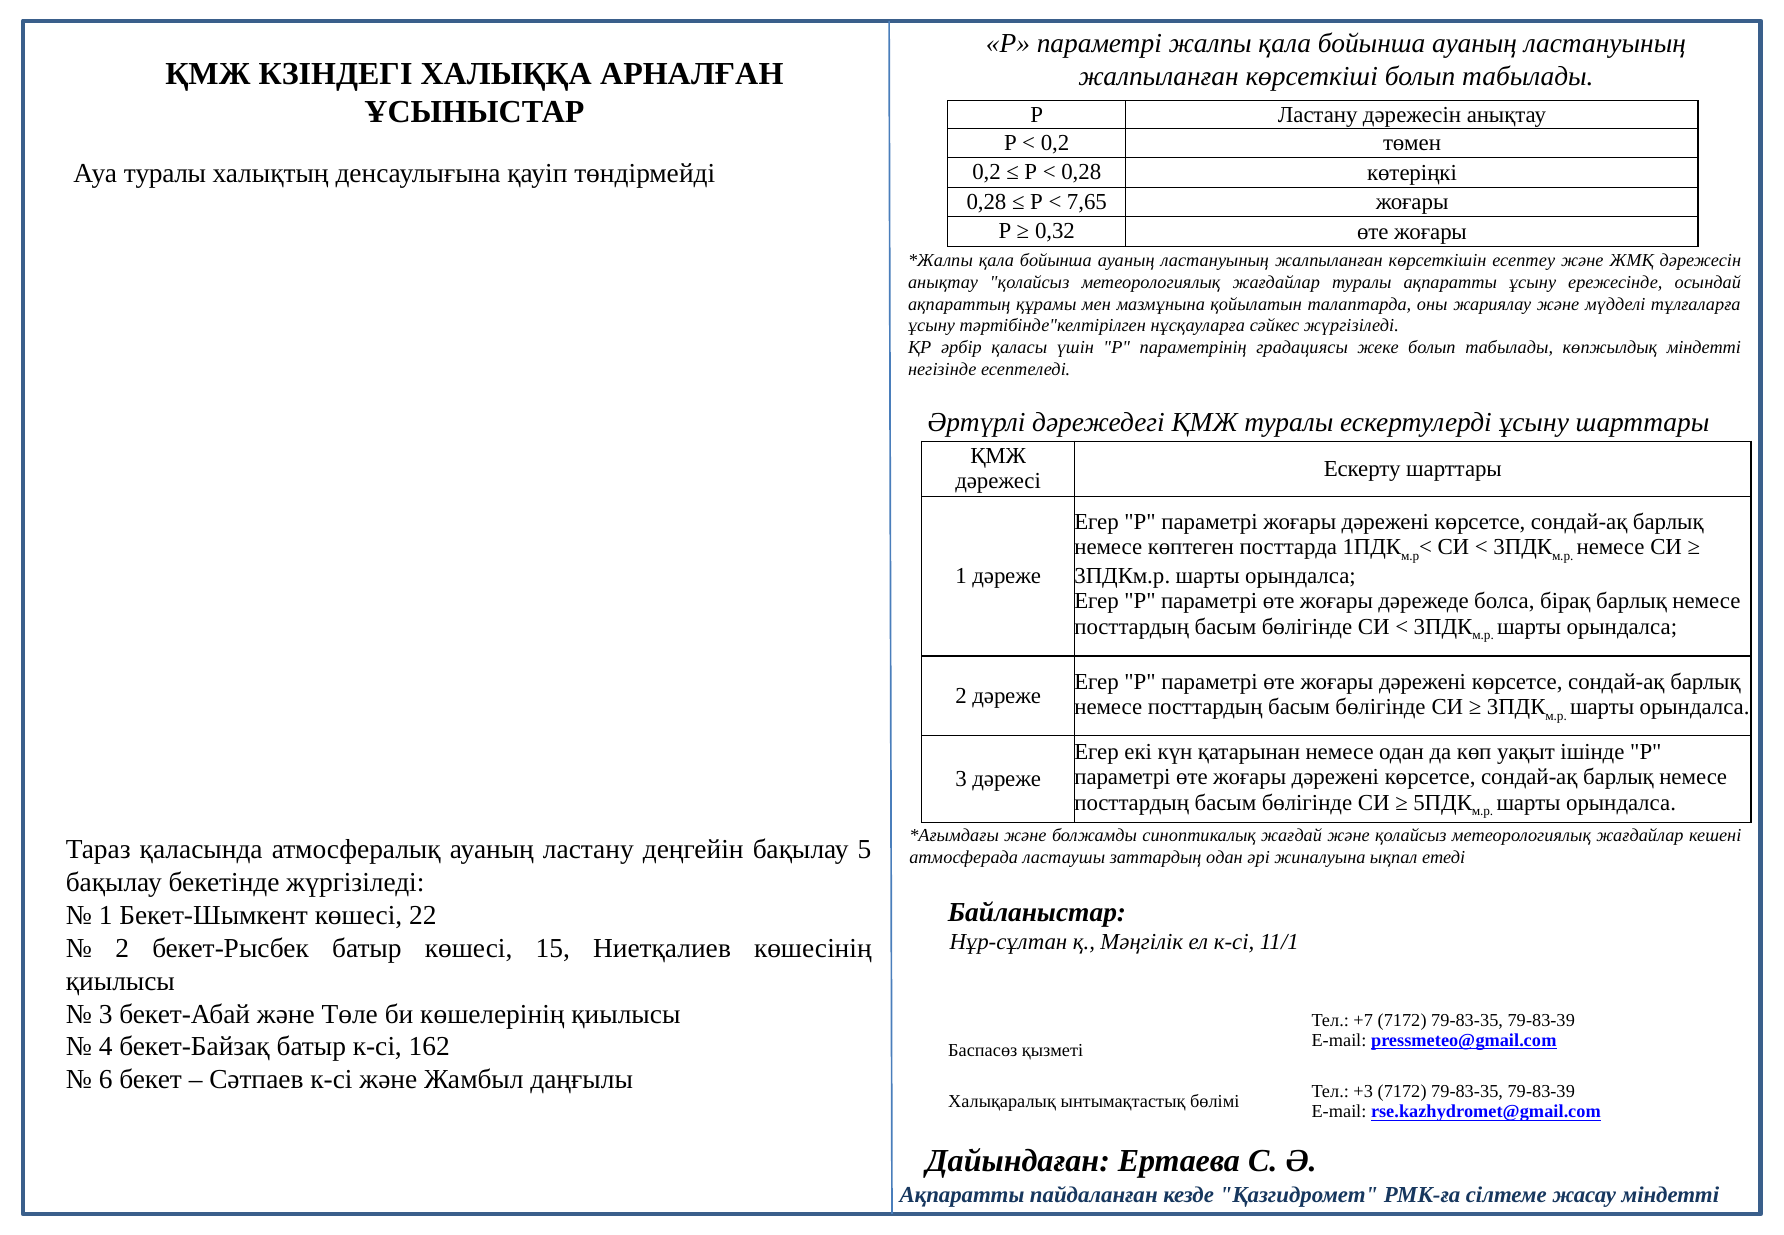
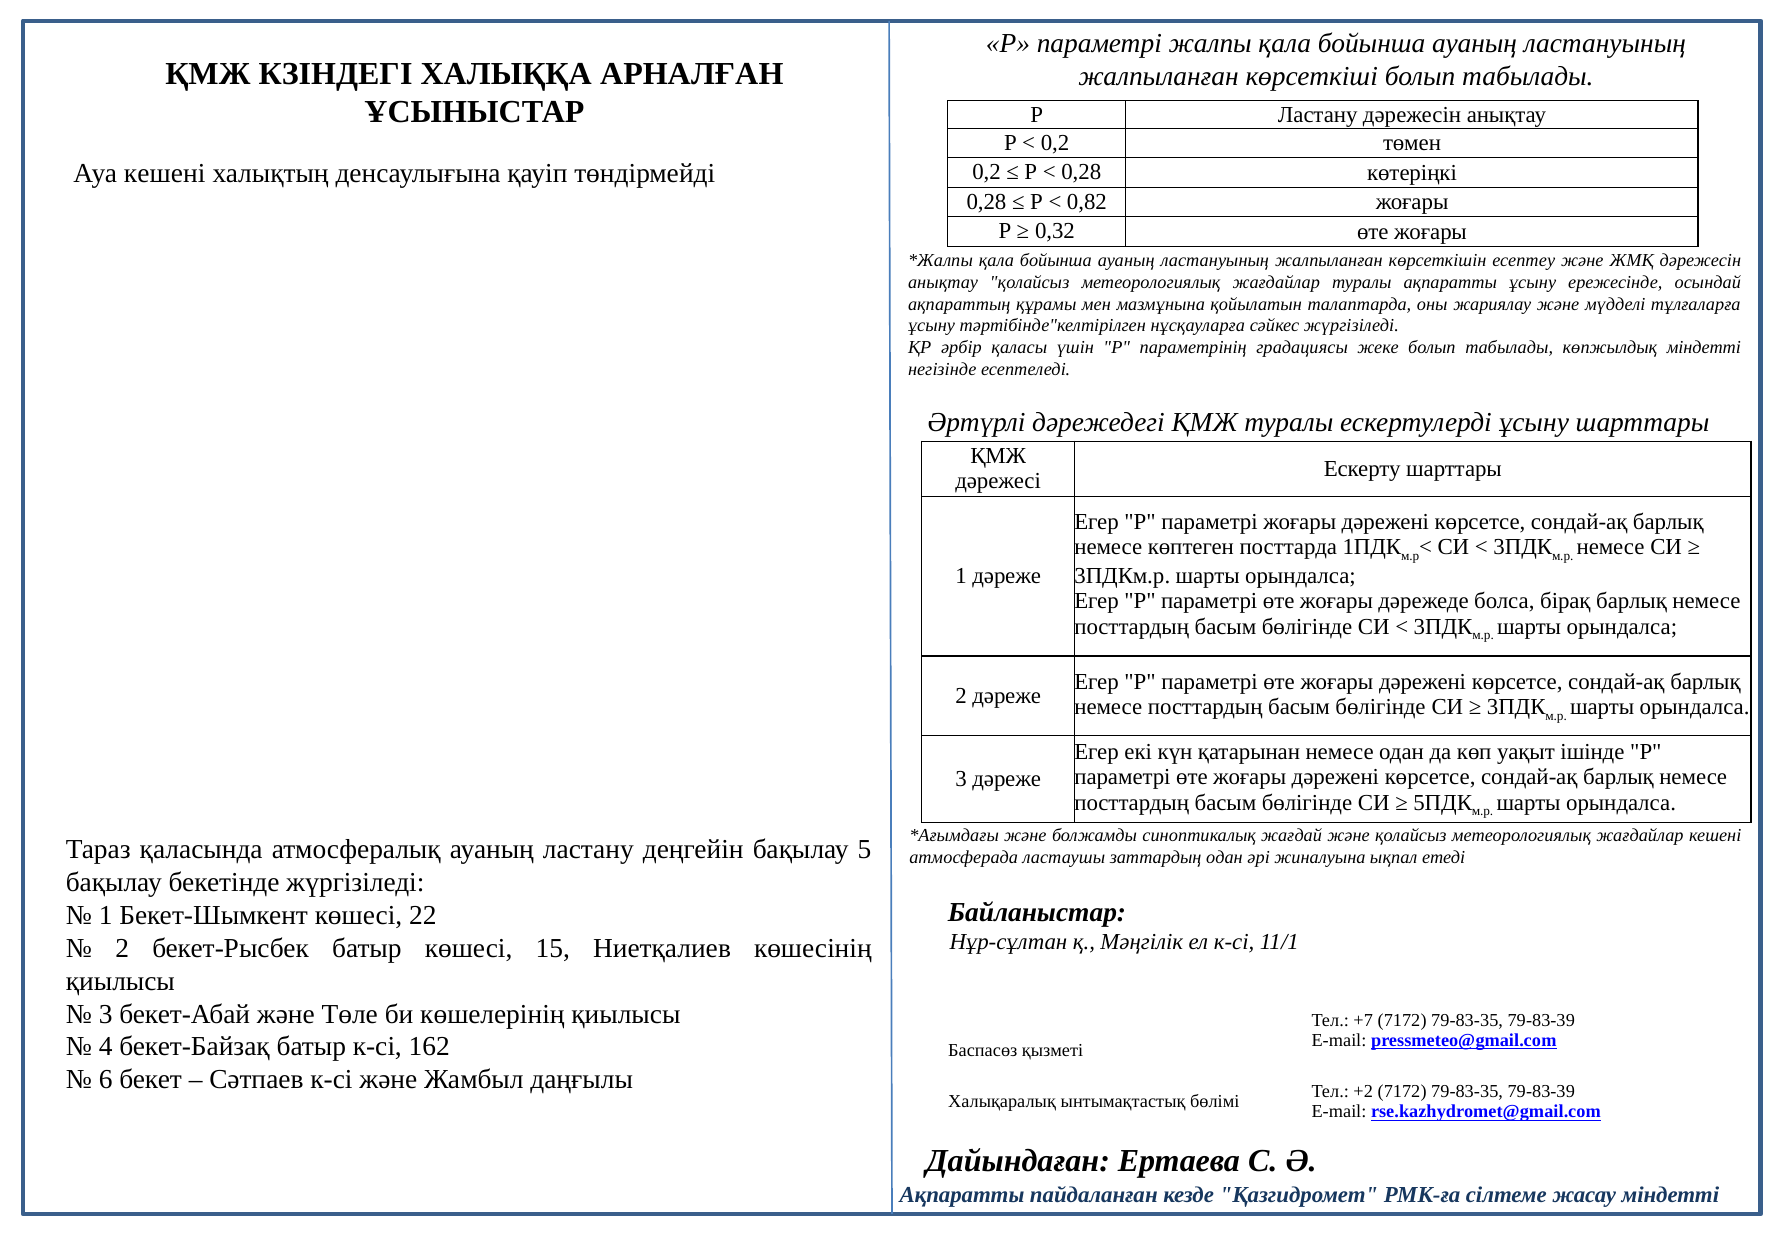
Ауа туралы: туралы -> кешені (165, 173)
7,65: 7,65 -> 0,82 (1087, 202)
+3: +3 -> +2 (1363, 1092)
